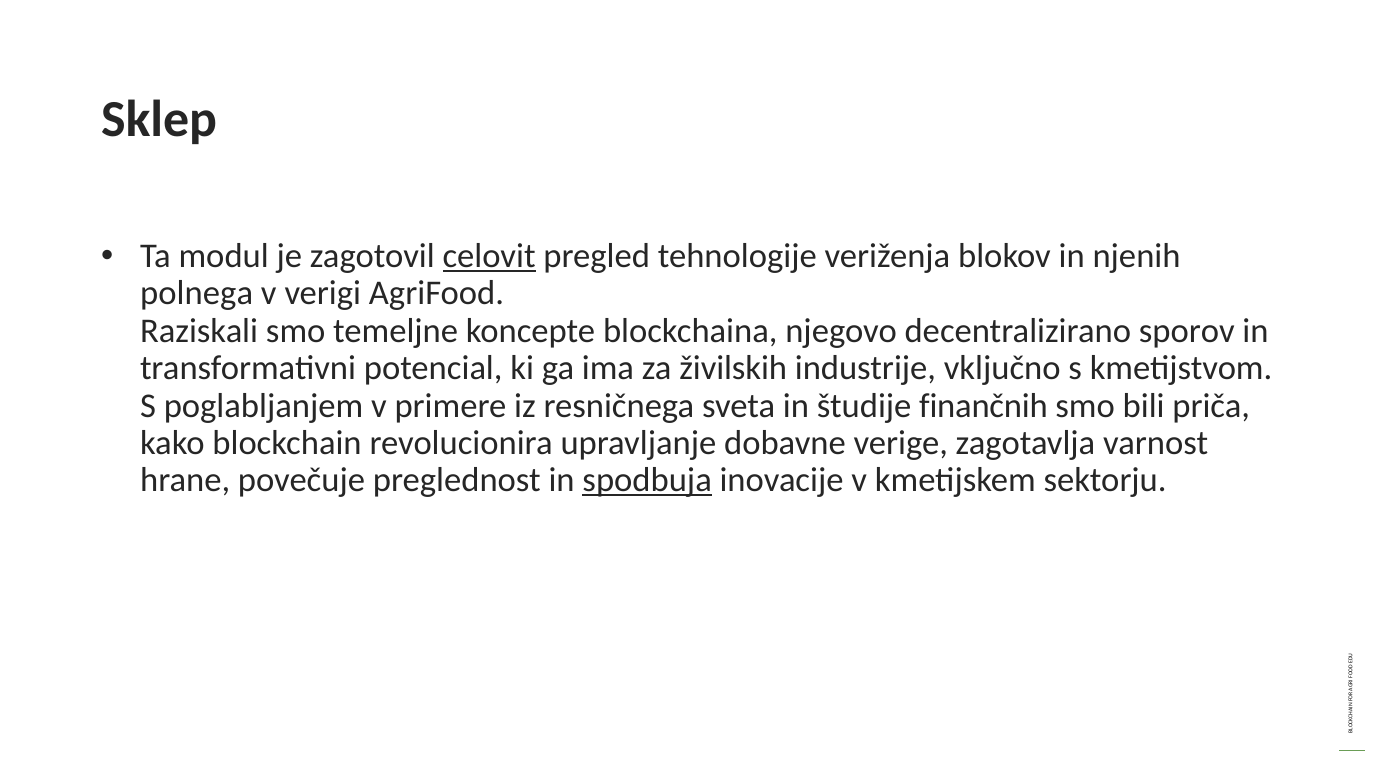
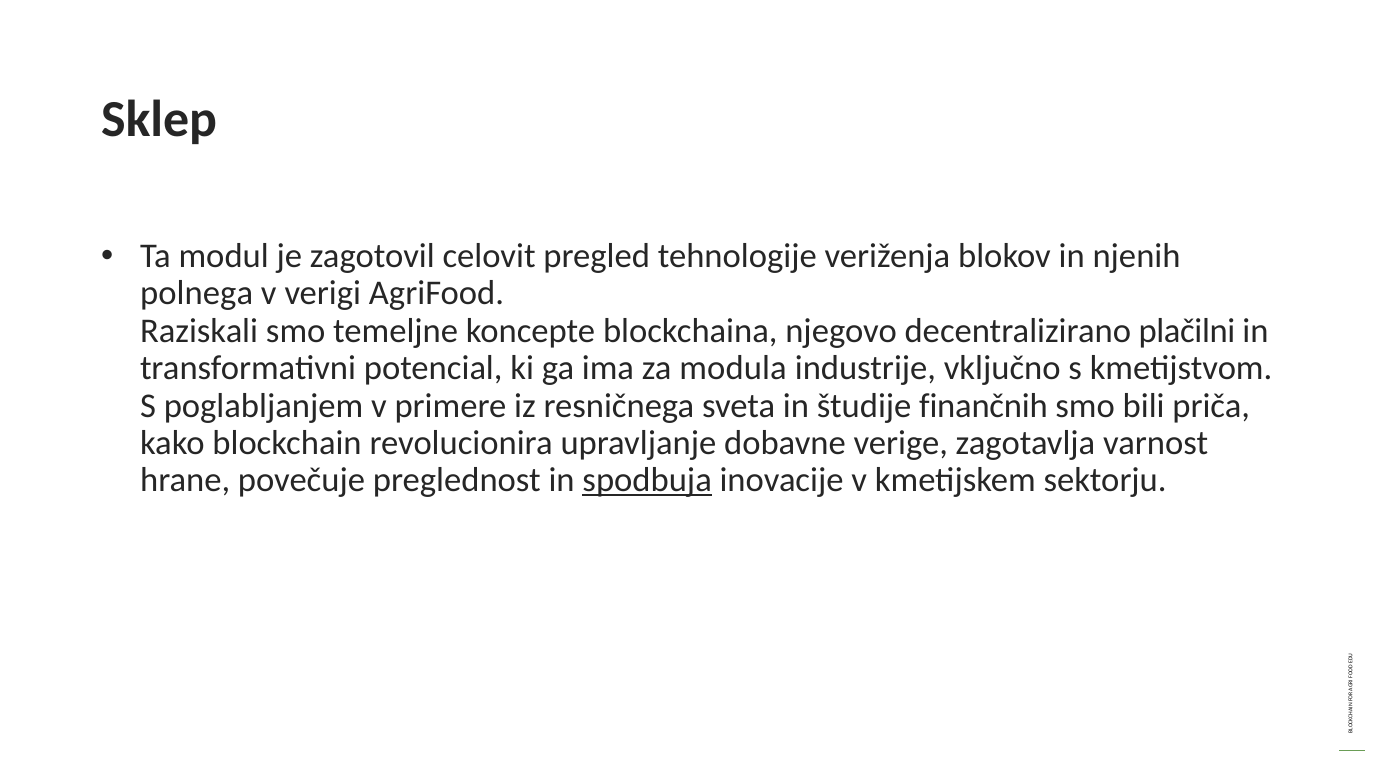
celovit underline: present -> none (489, 256)
sporov: sporov -> plačilni (1187, 331)
živilskih: živilskih -> modula (733, 368)
